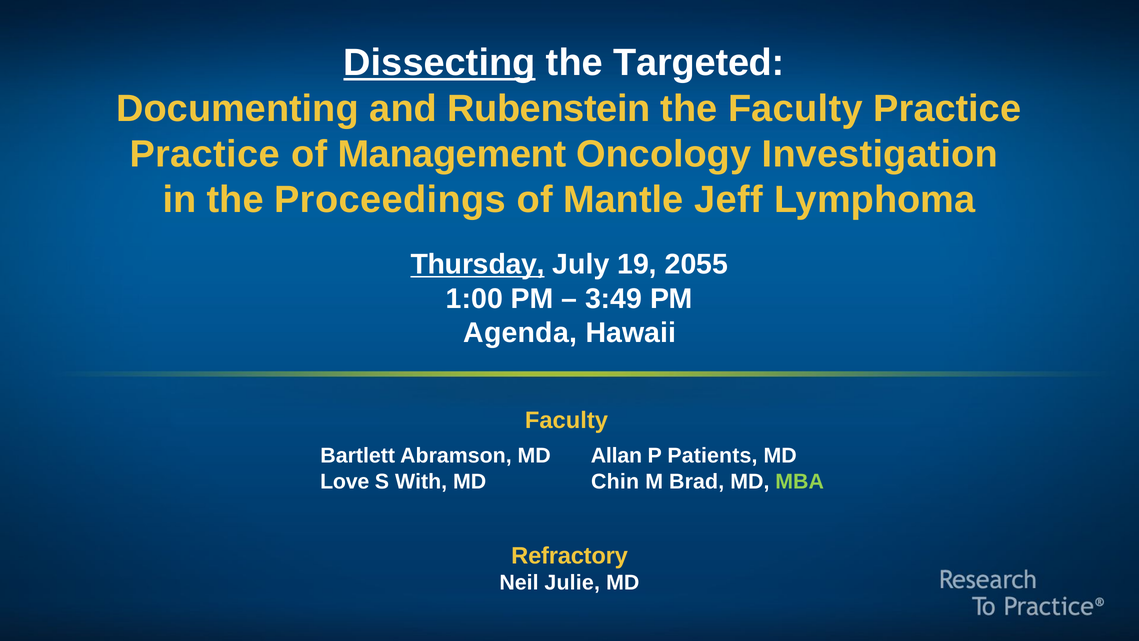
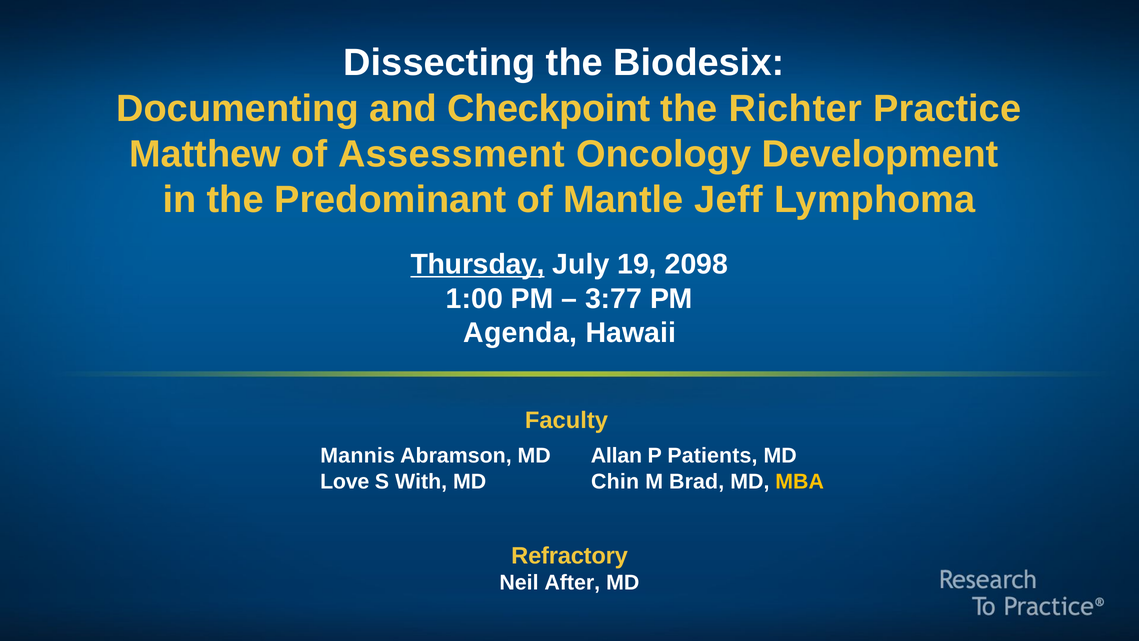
Dissecting underline: present -> none (439, 63)
Targeted: Targeted -> Biodesix (699, 63)
Rubenstein: Rubenstein -> Checkpoint (549, 108)
the Faculty: Faculty -> Richter (795, 108)
Practice: Practice -> Matthew (205, 154)
Management: Management -> Assessment (452, 154)
Investigation: Investigation -> Development (880, 154)
Proceedings: Proceedings -> Predominant (390, 200)
2055: 2055 -> 2098 (696, 264)
3:49: 3:49 -> 3:77 (614, 299)
Bartlett: Bartlett -> Mannis (358, 456)
MBA colour: light green -> yellow (800, 481)
Julie: Julie -> After (572, 582)
